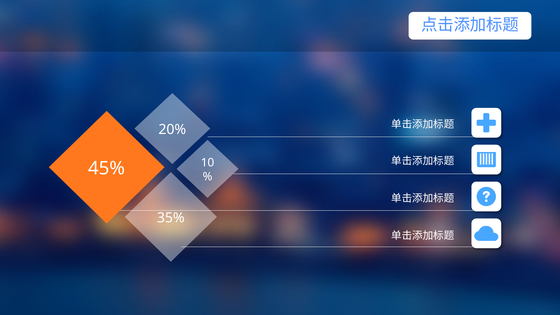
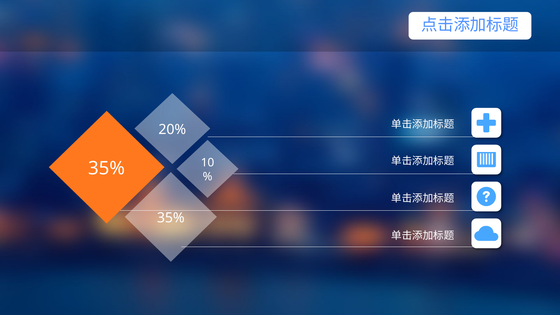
45%: 45% -> 35% (107, 169)
